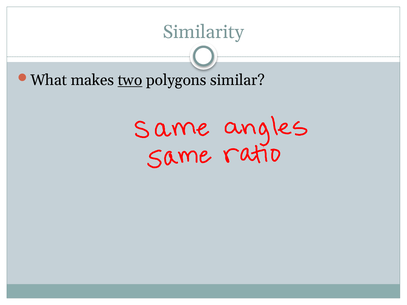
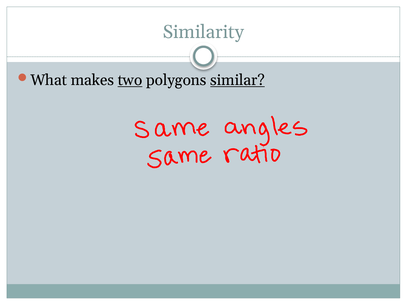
similar underline: none -> present (237, 80)
